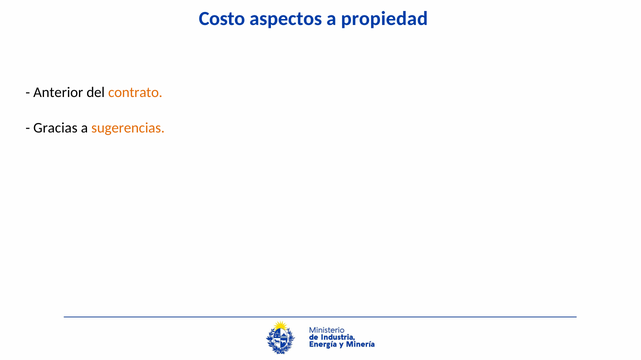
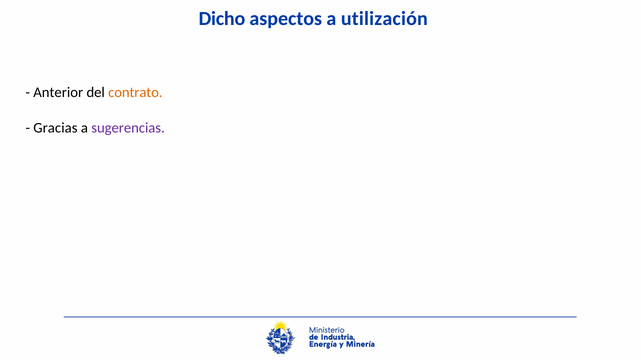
Costo: Costo -> Dicho (222, 18)
propiedad: propiedad -> utilización (384, 18)
sugerencias colour: orange -> purple (128, 128)
